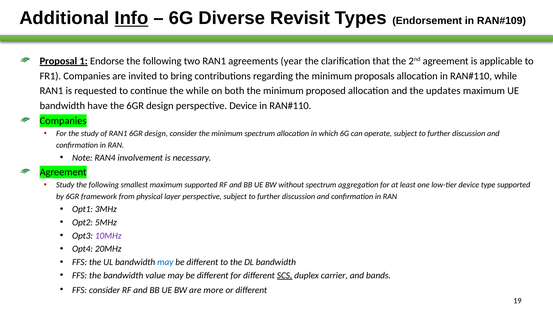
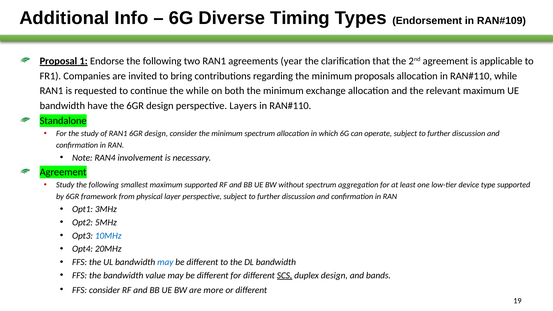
Info underline: present -> none (131, 18)
Revisit: Revisit -> Timing (300, 18)
proposed: proposed -> exchange (326, 91)
updates: updates -> relevant (443, 91)
perspective Device: Device -> Layers (243, 106)
Companies: Companies -> Standalone (63, 121)
10MHz colour: purple -> blue (108, 236)
duplex carrier: carrier -> design (334, 276)
